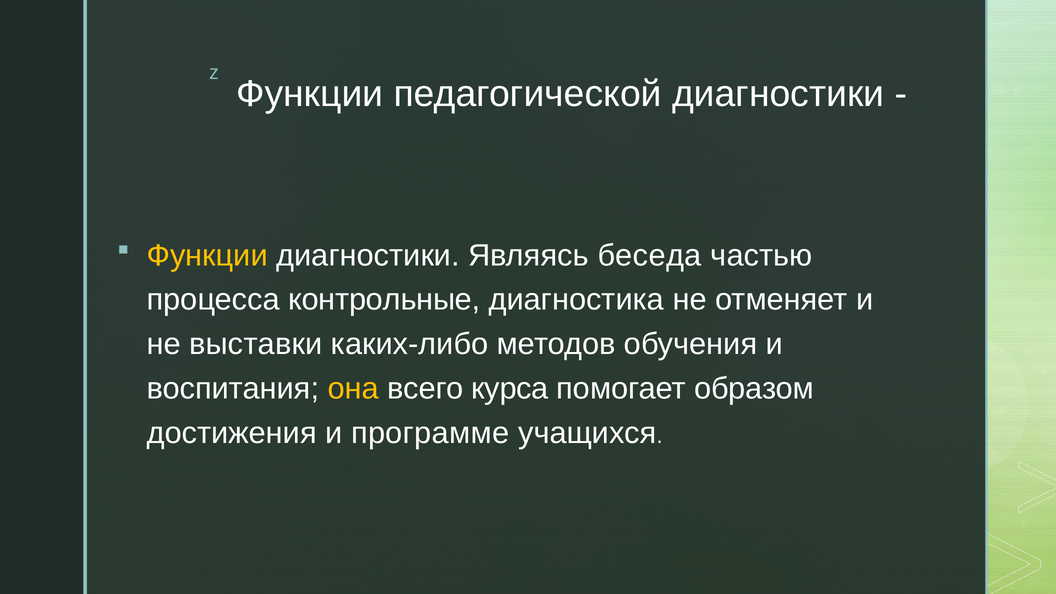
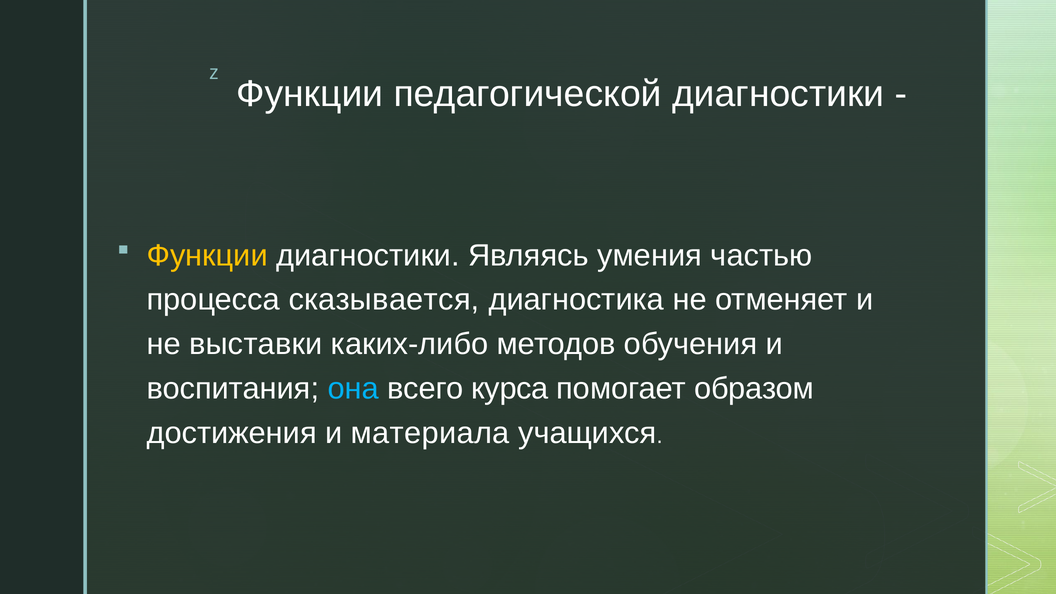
беседа: беседа -> умения (650, 255)
контрольные: контрольные -> сказывается (384, 300)
она colour: yellow -> light blue (353, 389)
программе: программе -> материала (430, 433)
